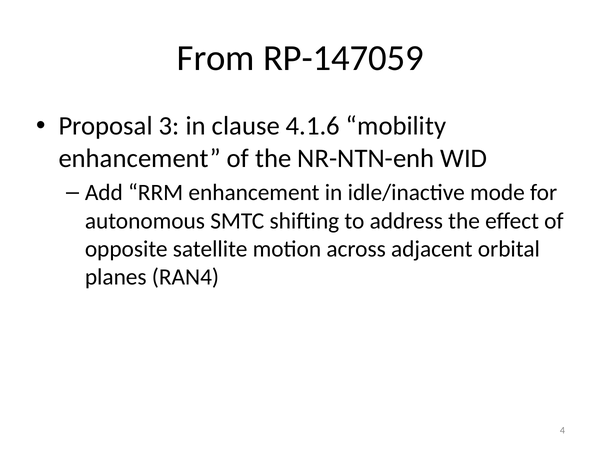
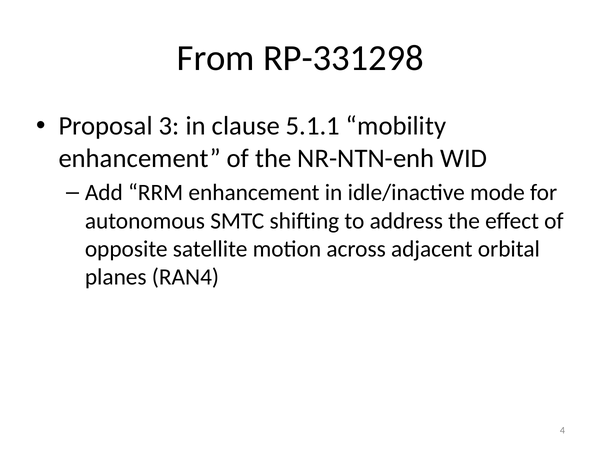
RP-147059: RP-147059 -> RP-331298 (343, 58)
4.1.6: 4.1.6 -> 5.1.1 (313, 126)
